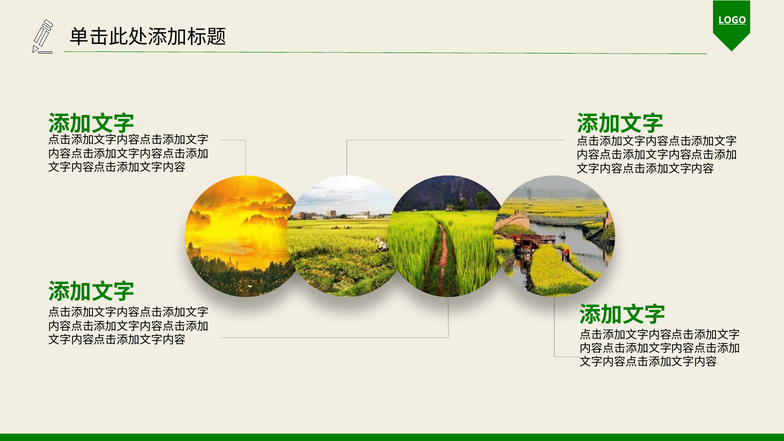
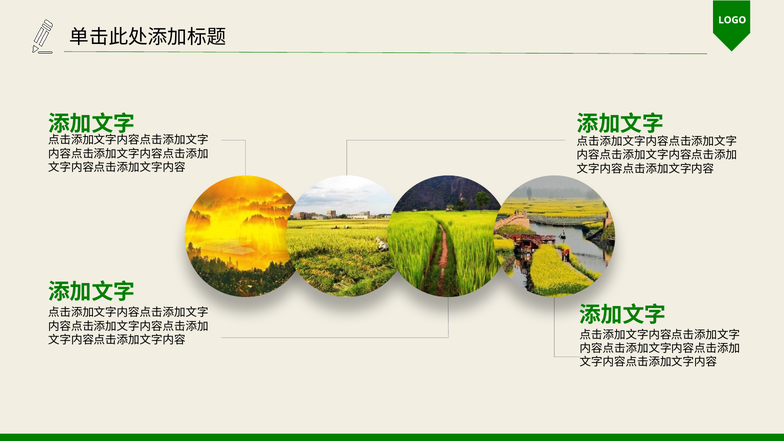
LOGO underline: present -> none (732, 20)
